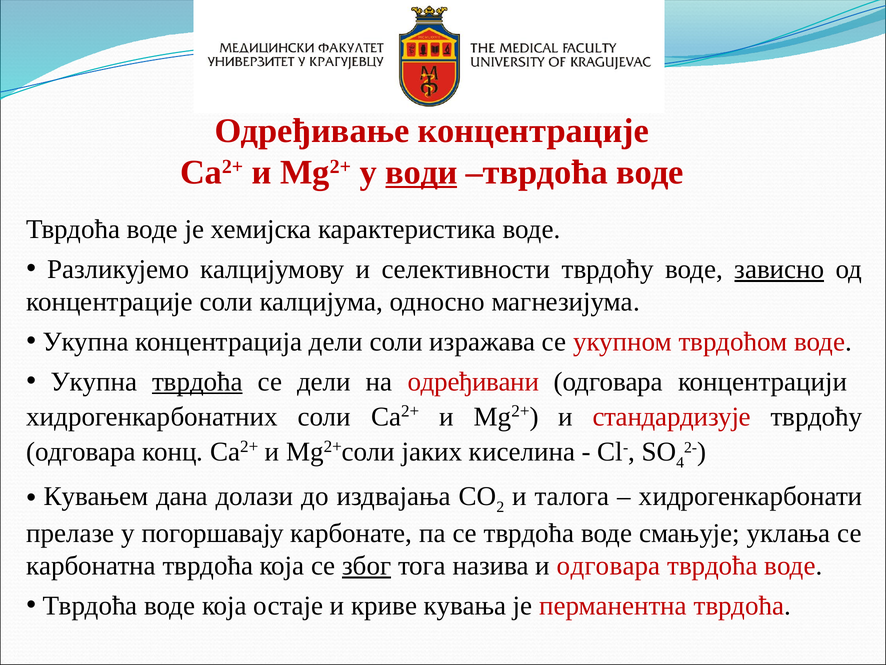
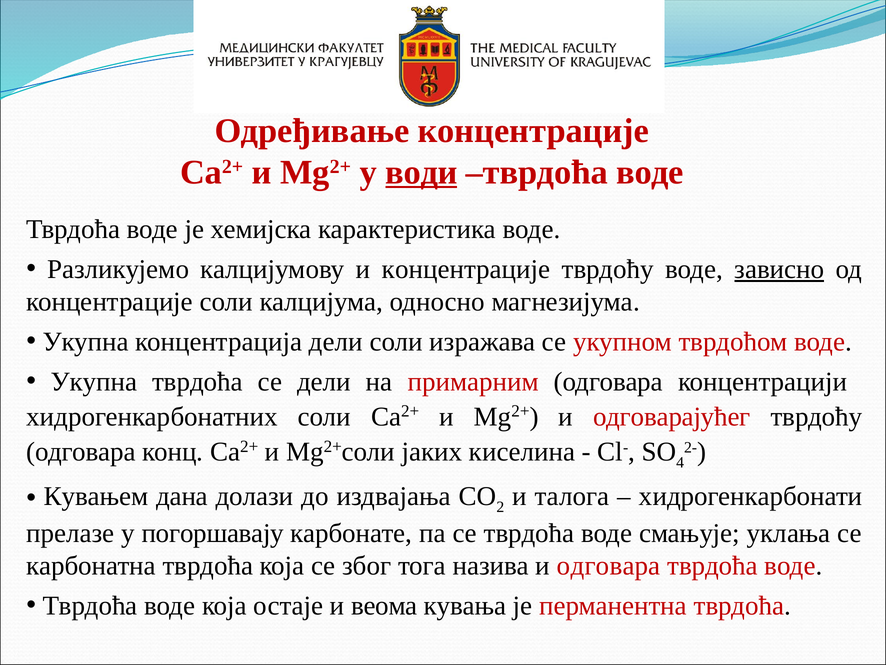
и селективности: селективности -> концентрације (466, 269)
тврдоћа underline: present -> none (197, 381)
одређивани: одређивани -> примарним (473, 381)
стандардизује: стандардизује -> одговарајућег (672, 416)
због underline: present -> none (367, 565)
криве: криве -> веома (384, 605)
